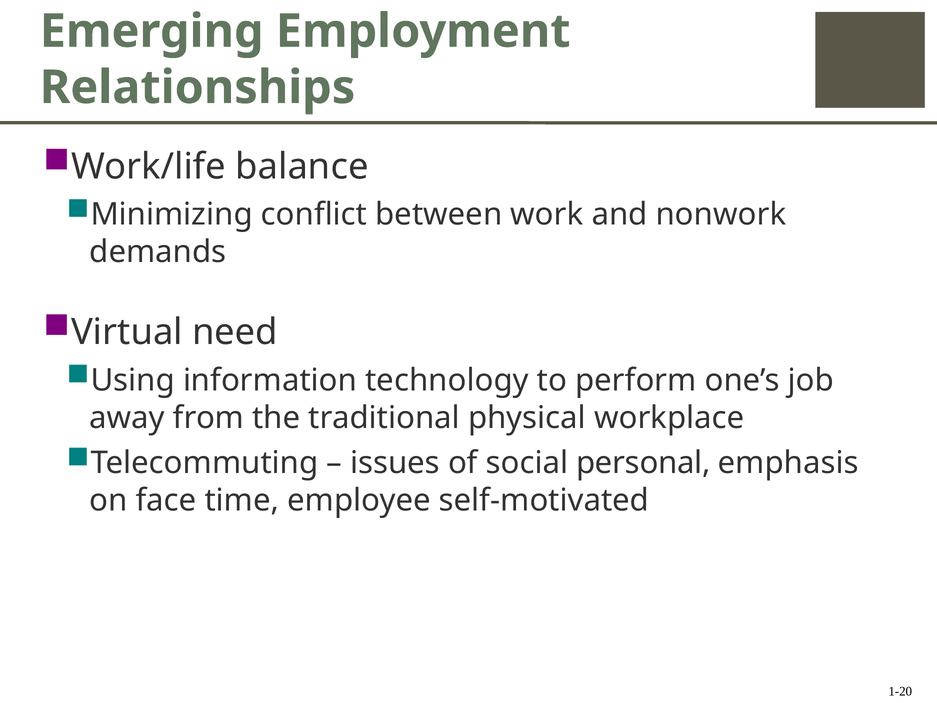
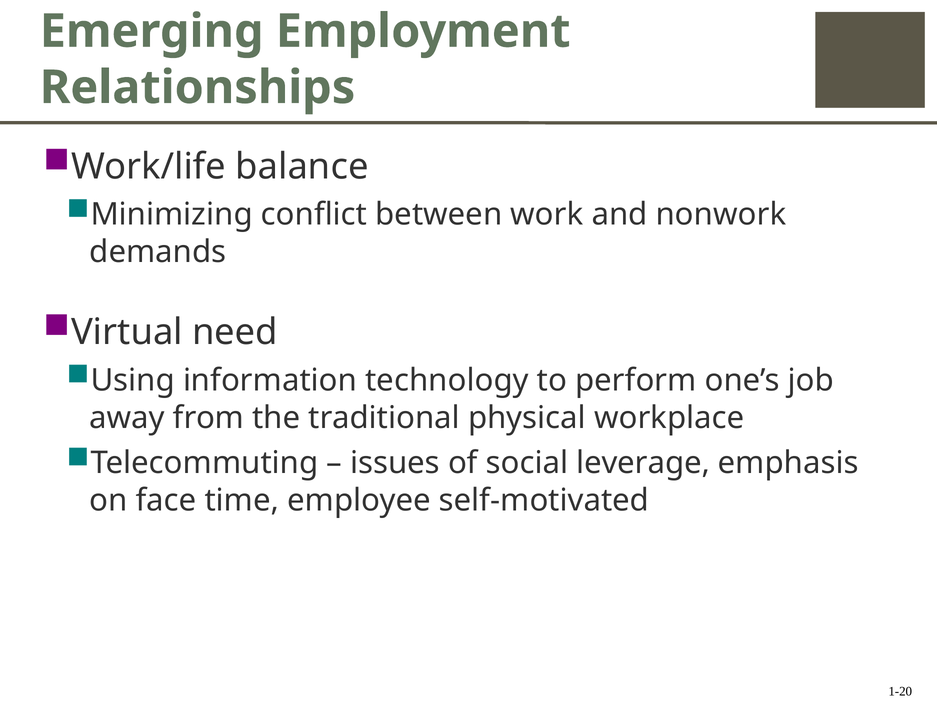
personal: personal -> leverage (643, 463)
